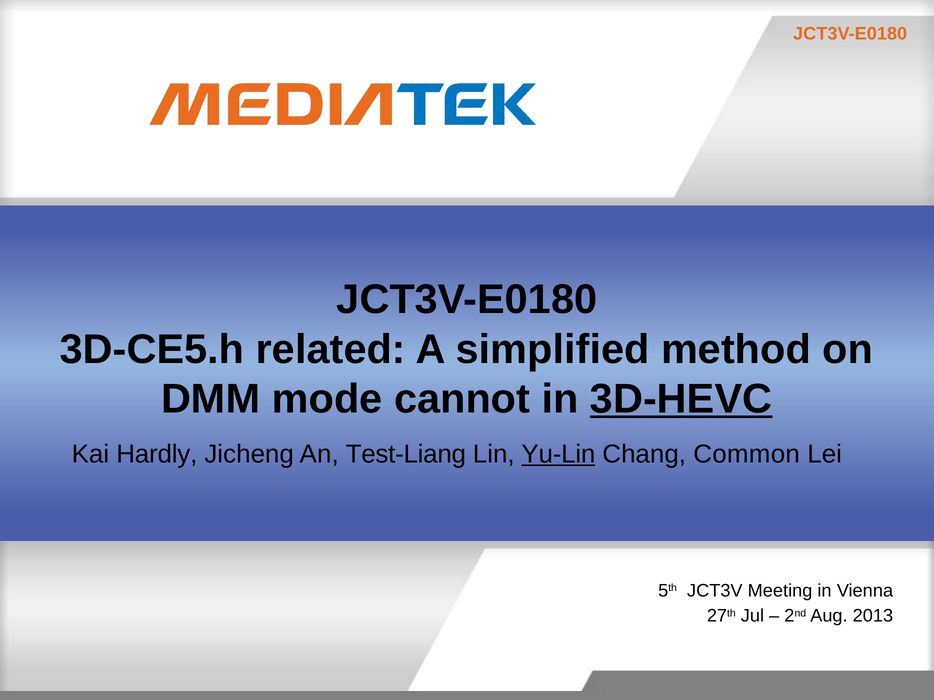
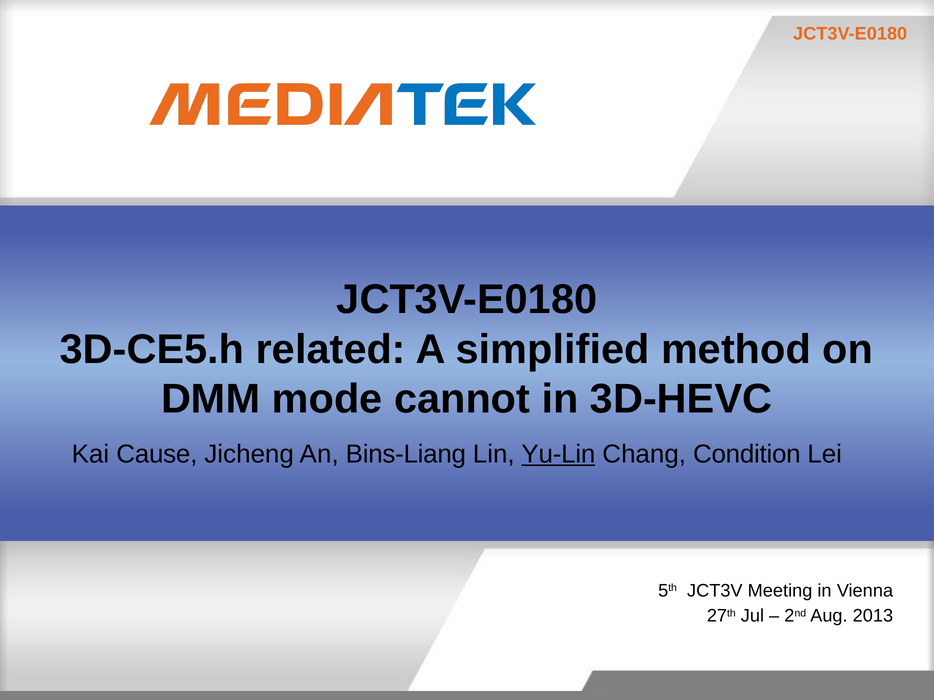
3D-HEVC underline: present -> none (681, 399)
Hardly: Hardly -> Cause (157, 454)
Test-Liang: Test-Liang -> Bins-Liang (406, 454)
Common: Common -> Condition (747, 454)
